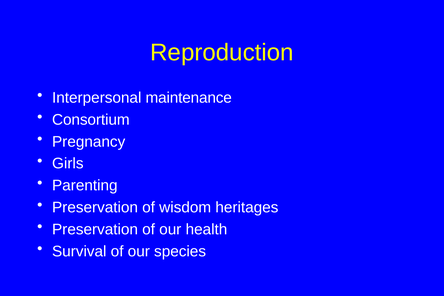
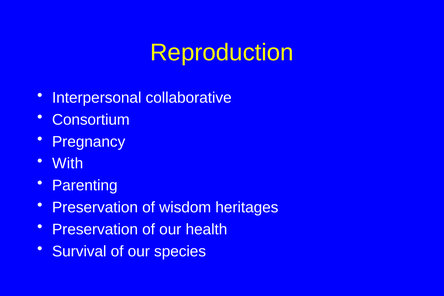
maintenance: maintenance -> collaborative (189, 98)
Girls: Girls -> With (68, 164)
